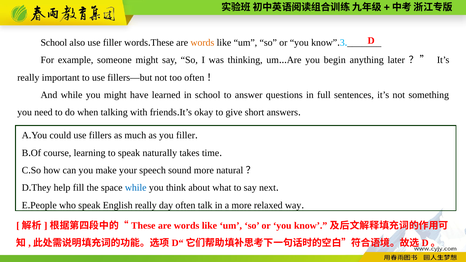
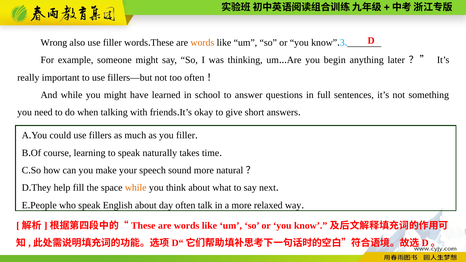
School: School -> Wrong (54, 43)
while colour: blue -> orange (136, 188)
English really: really -> about (146, 205)
